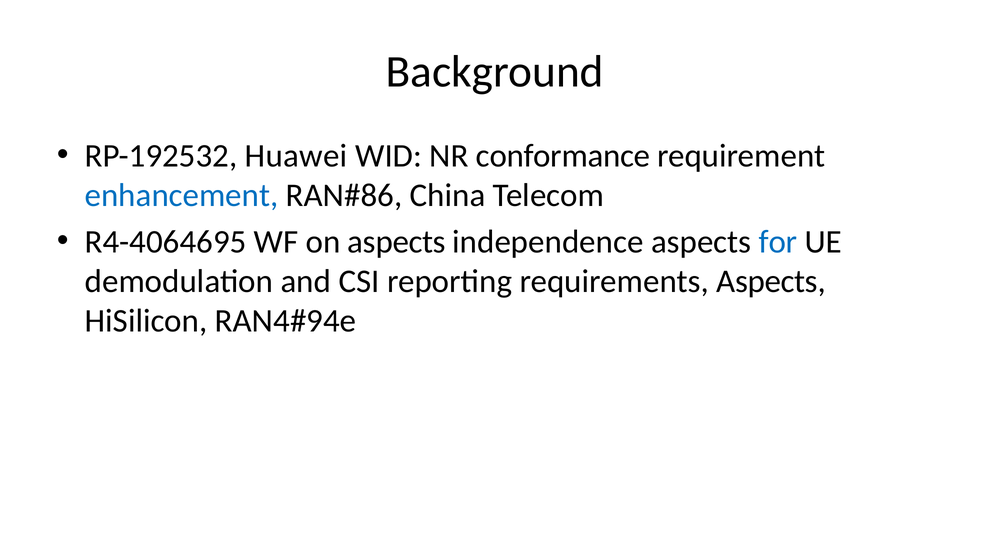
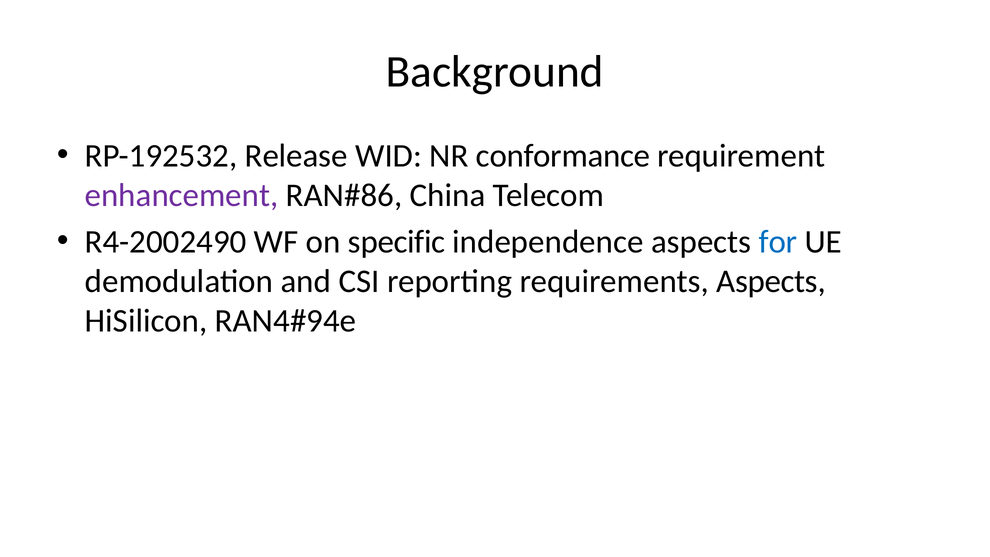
Huawei: Huawei -> Release (296, 156)
enhancement colour: blue -> purple (182, 195)
R4-4064695: R4-4064695 -> R4-2002490 (166, 242)
on aspects: aspects -> specific (397, 242)
